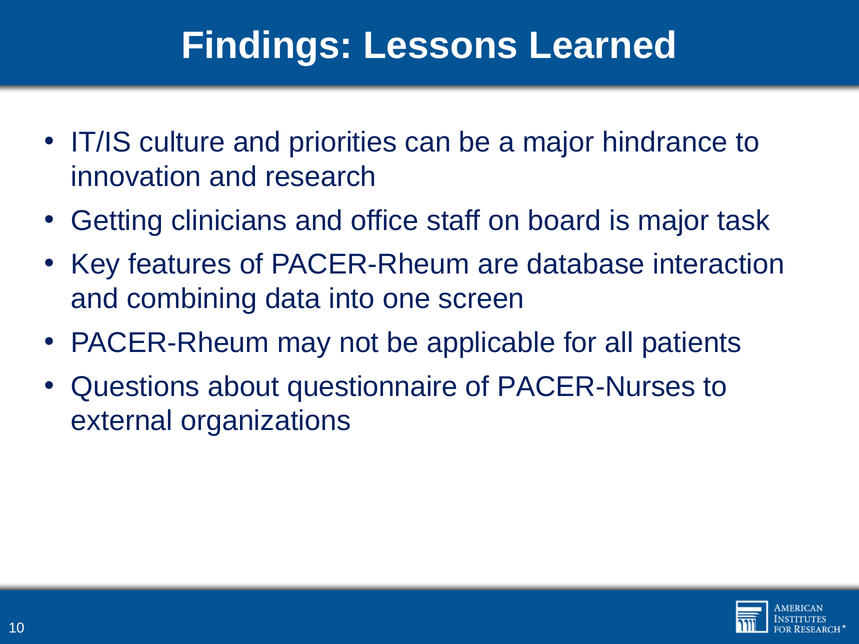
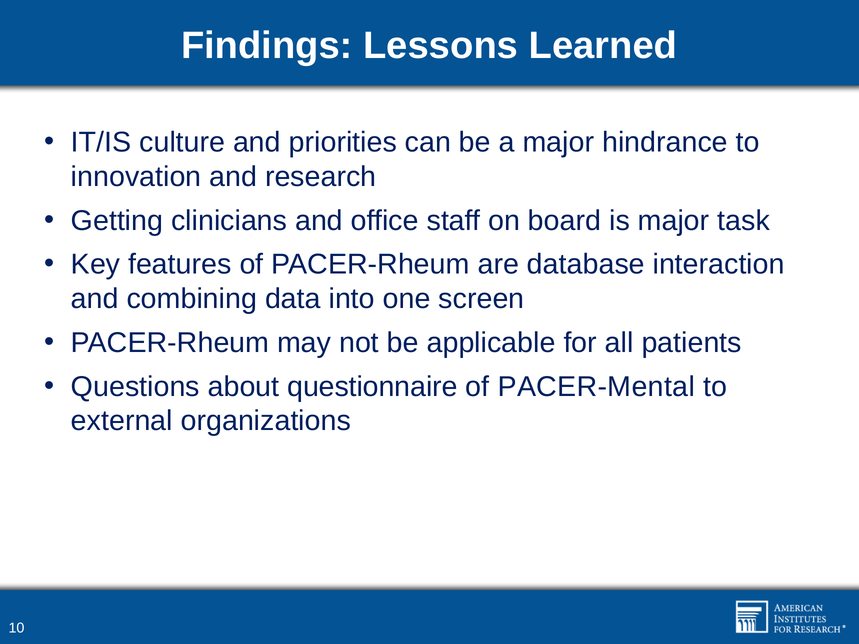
PACER-Nurses: PACER-Nurses -> PACER-Mental (596, 387)
